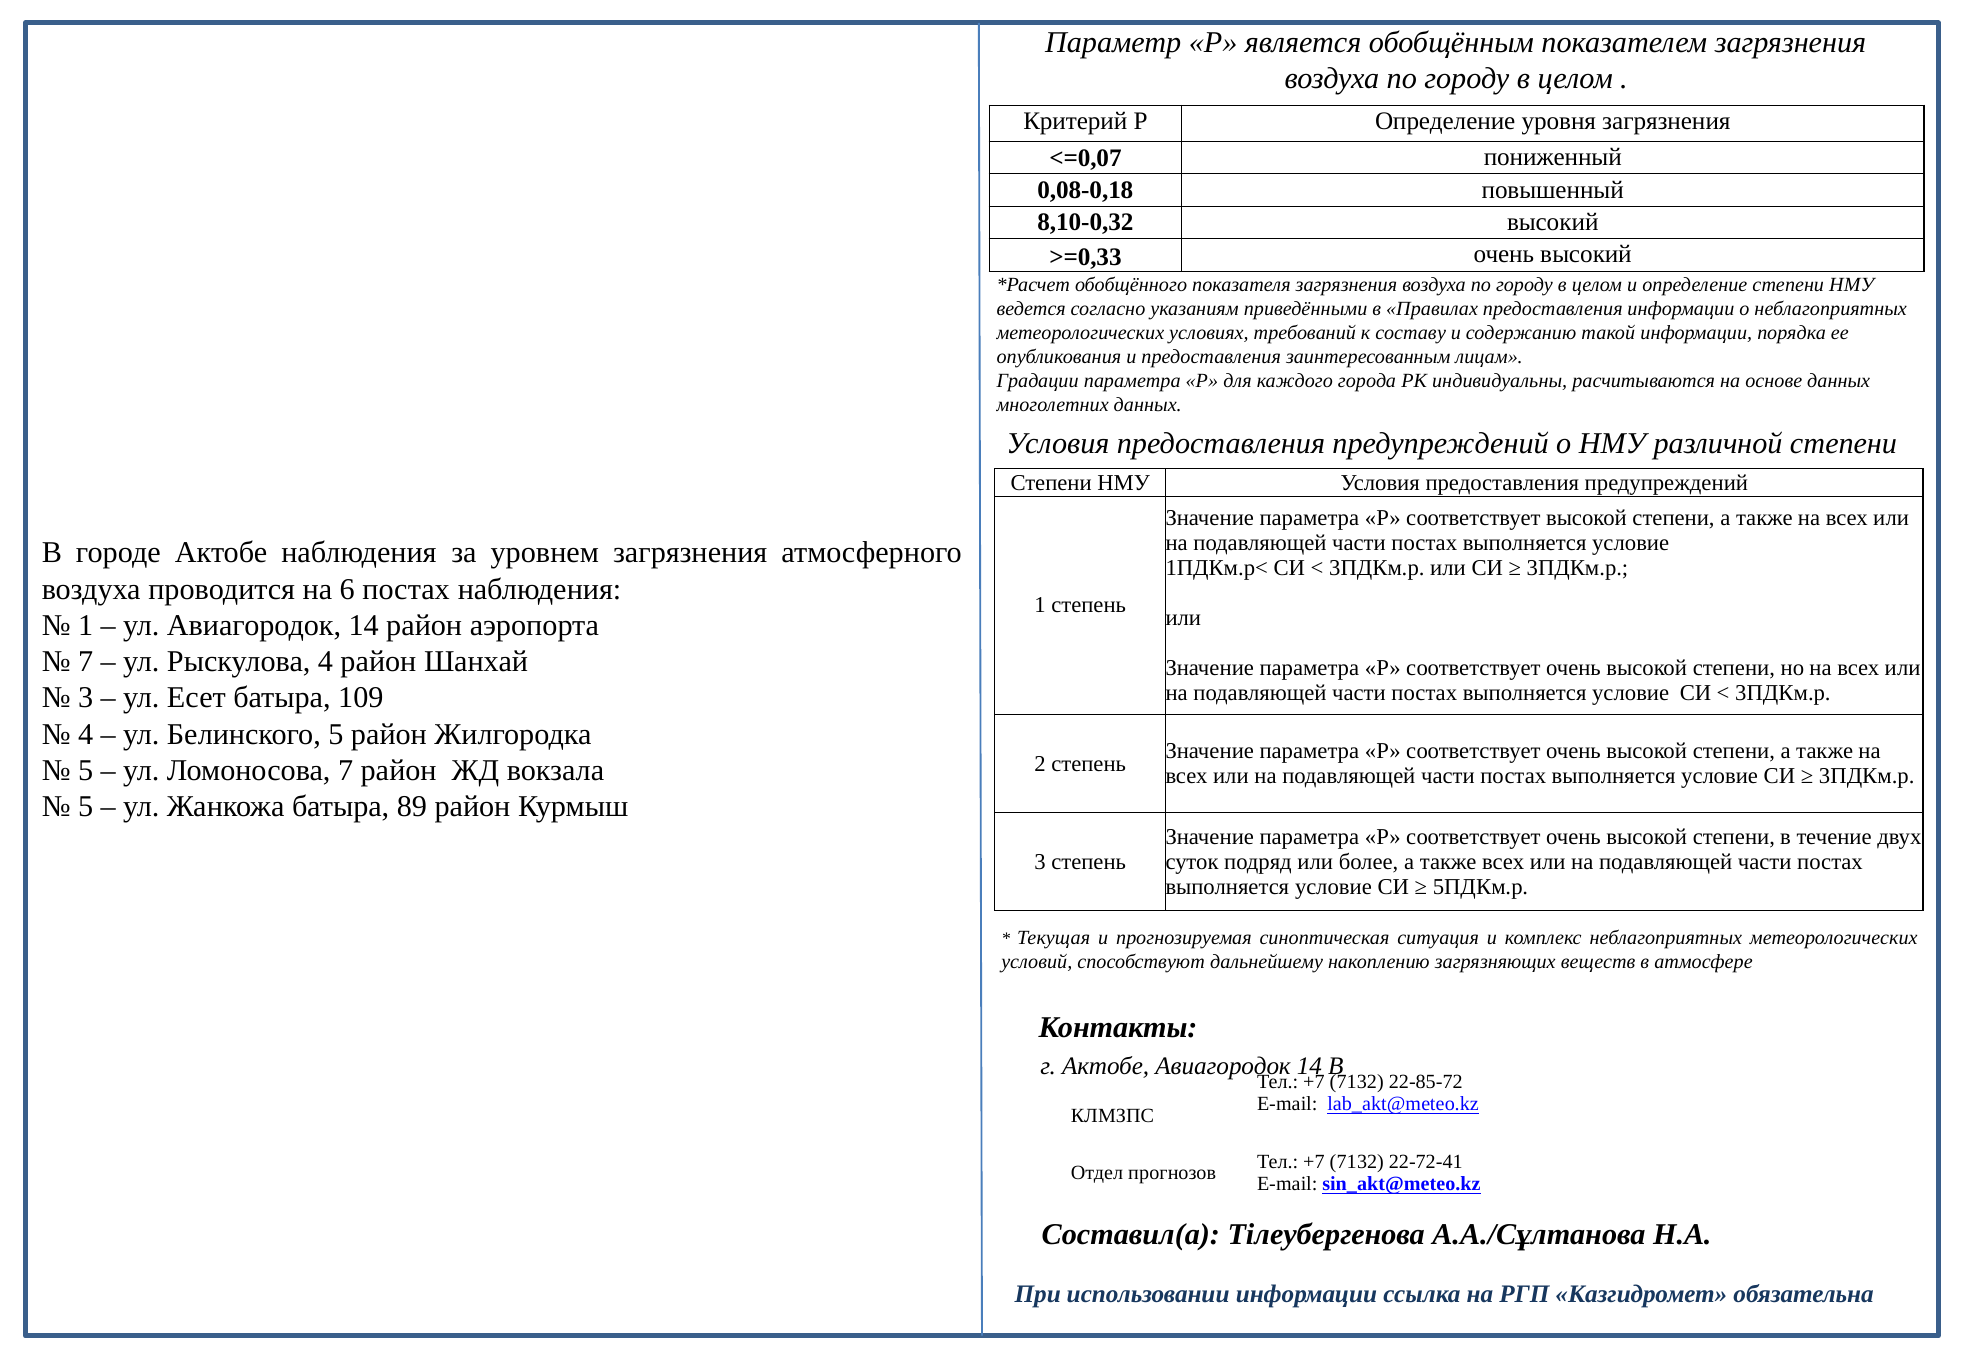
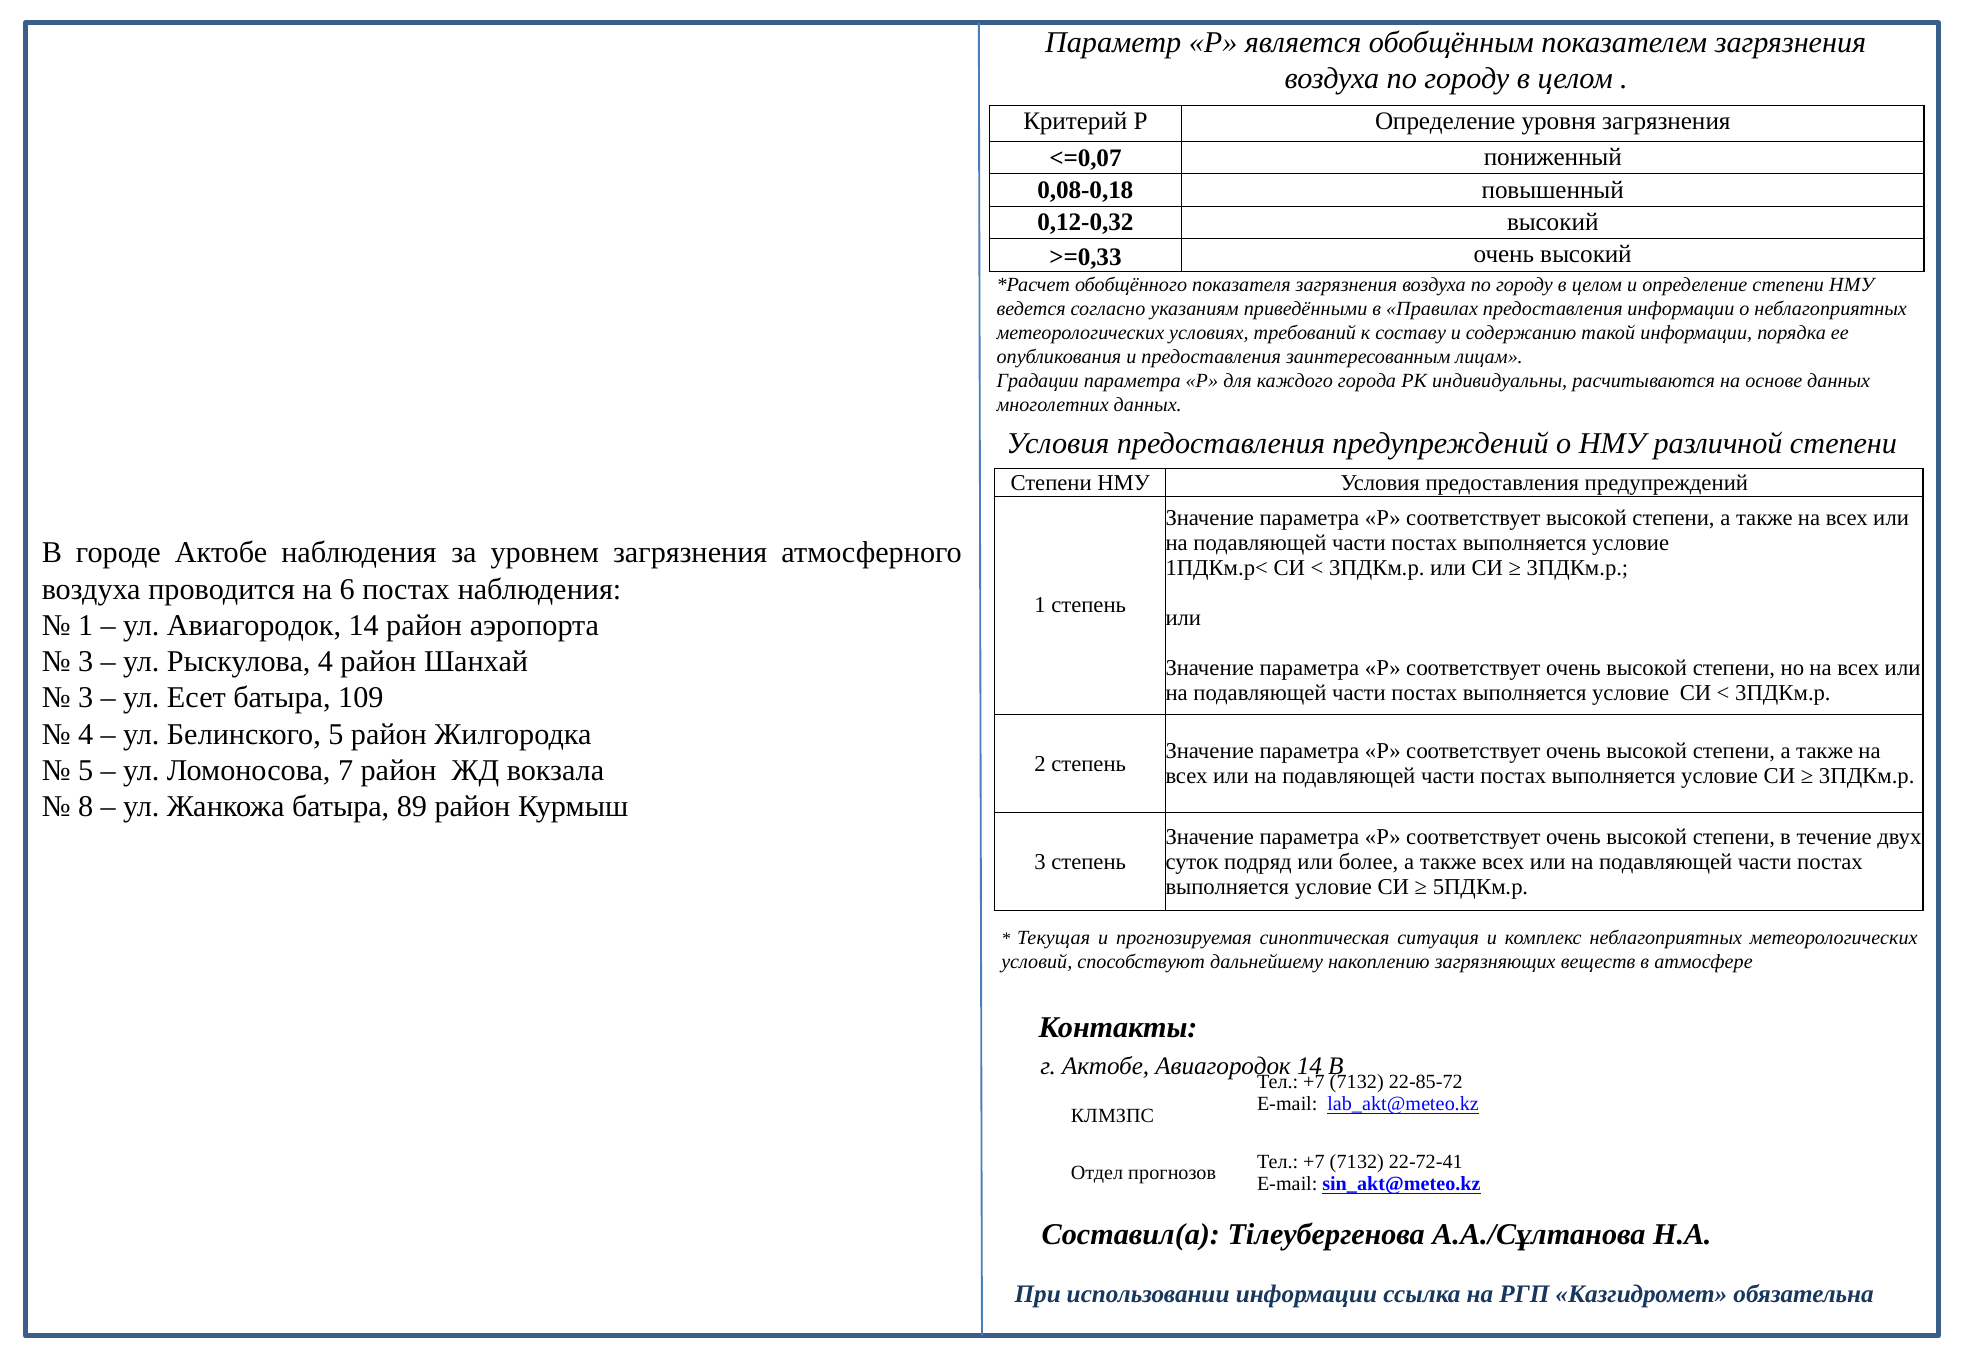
8,10-0,32: 8,10-0,32 -> 0,12-0,32 (1085, 223)
7: 7 -> 3 (86, 662)
5: 5 -> 8 (86, 807)
